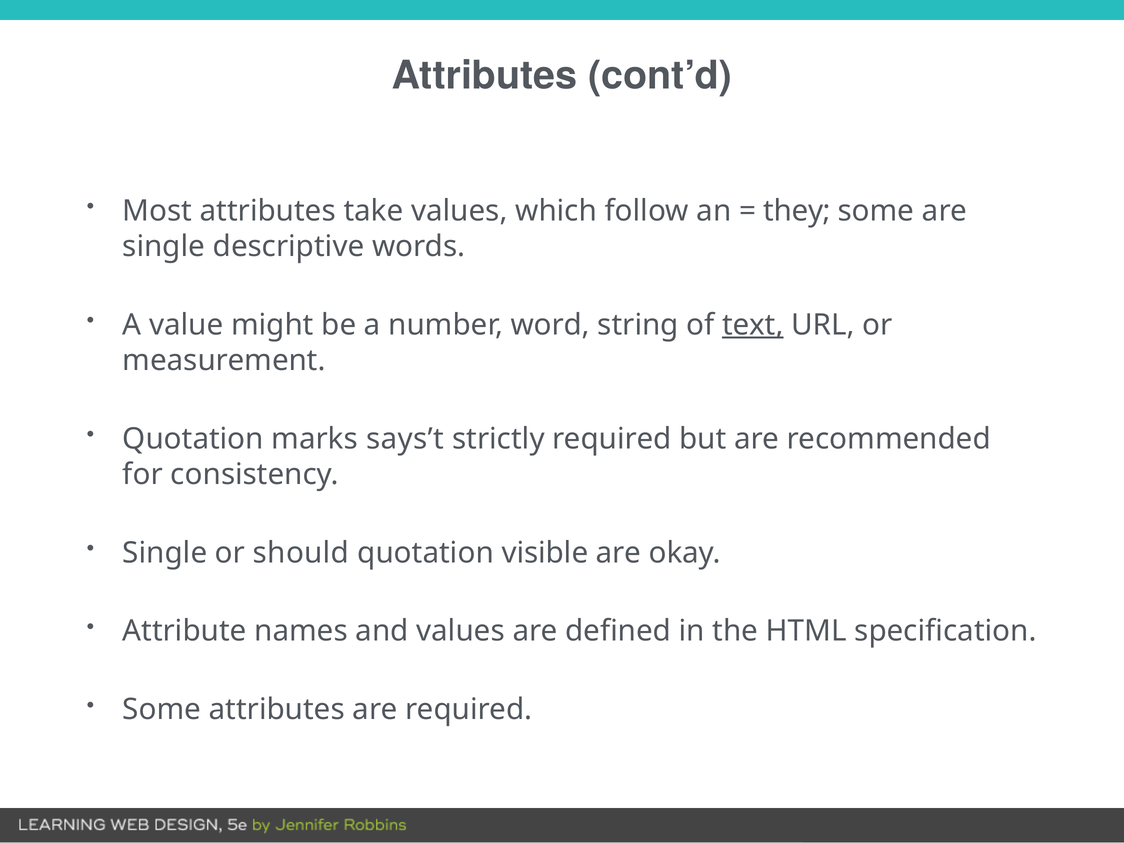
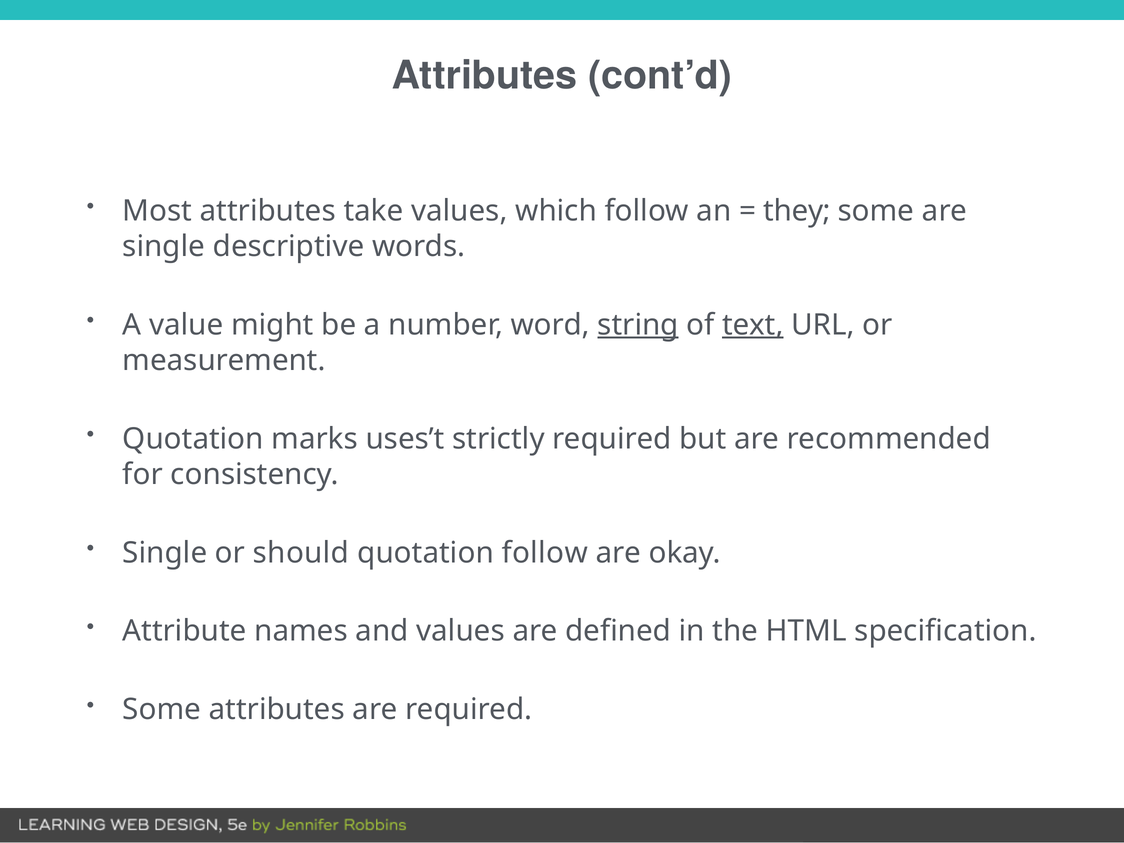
string underline: none -> present (638, 325)
says’t: says’t -> uses’t (405, 439)
quotation visible: visible -> follow (545, 553)
